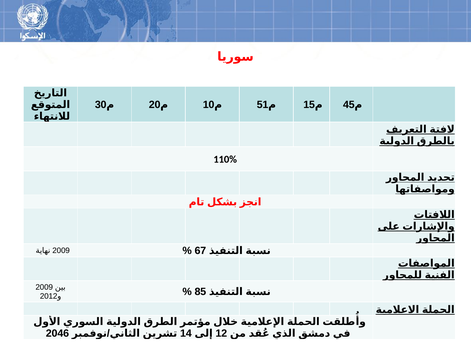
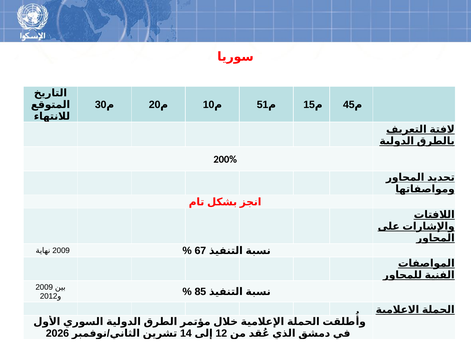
110%: 110% -> 200% (225, 159)
2046: 2046 -> 2026 (57, 333)
